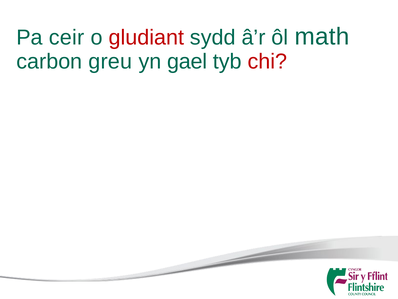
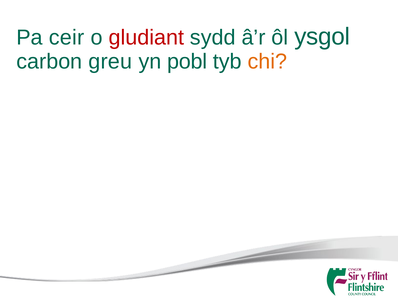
math: math -> ysgol (322, 37)
gael: gael -> pobl (187, 61)
chi colour: red -> orange (267, 61)
